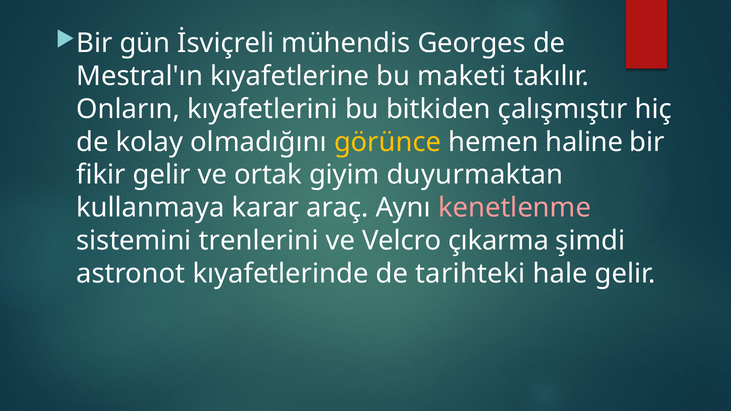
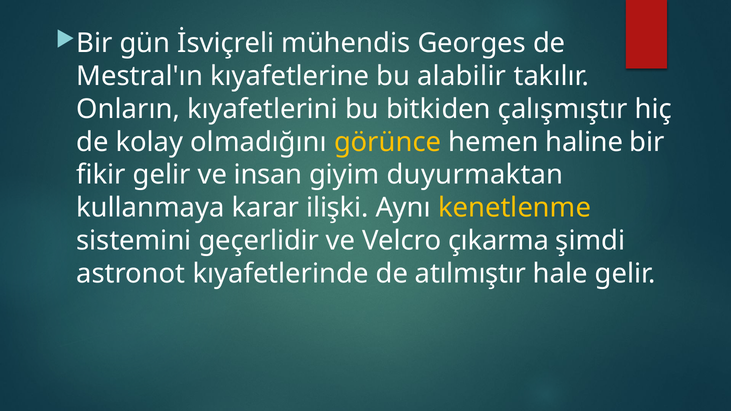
maketi: maketi -> alabilir (462, 76)
ortak: ortak -> insan (268, 175)
araç: araç -> ilişki (337, 208)
kenetlenme colour: pink -> yellow (515, 208)
trenlerini: trenlerini -> geçerlidir (259, 241)
tarihteki: tarihteki -> atılmıştır (470, 274)
